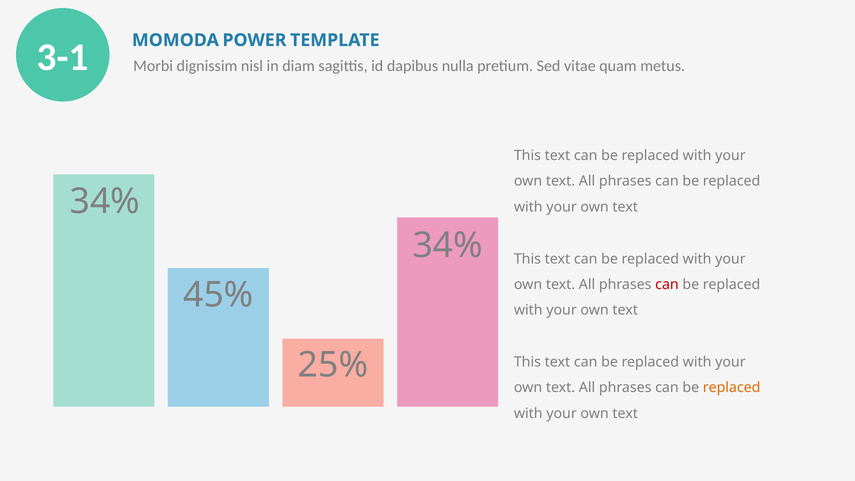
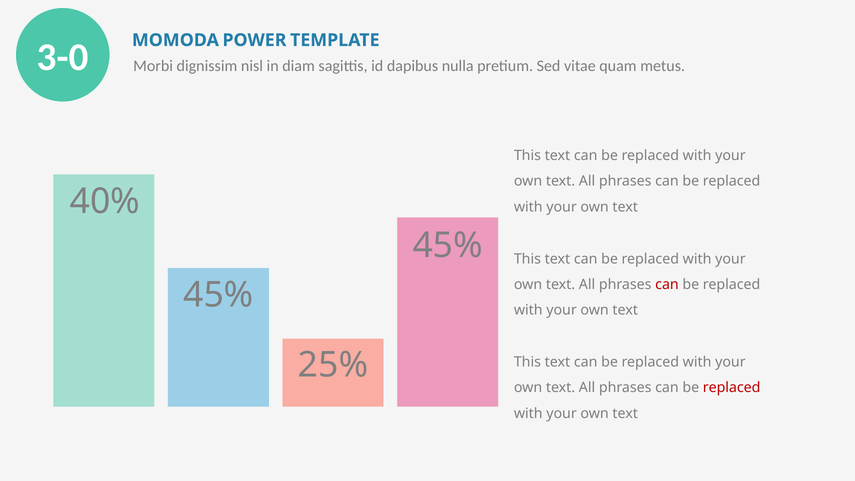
3-1: 3-1 -> 3-0 (63, 57)
34%: 34% -> 40% (105, 201)
34%: 34% -> 45% (448, 245)
replaced colour: orange -> red (732, 388)
